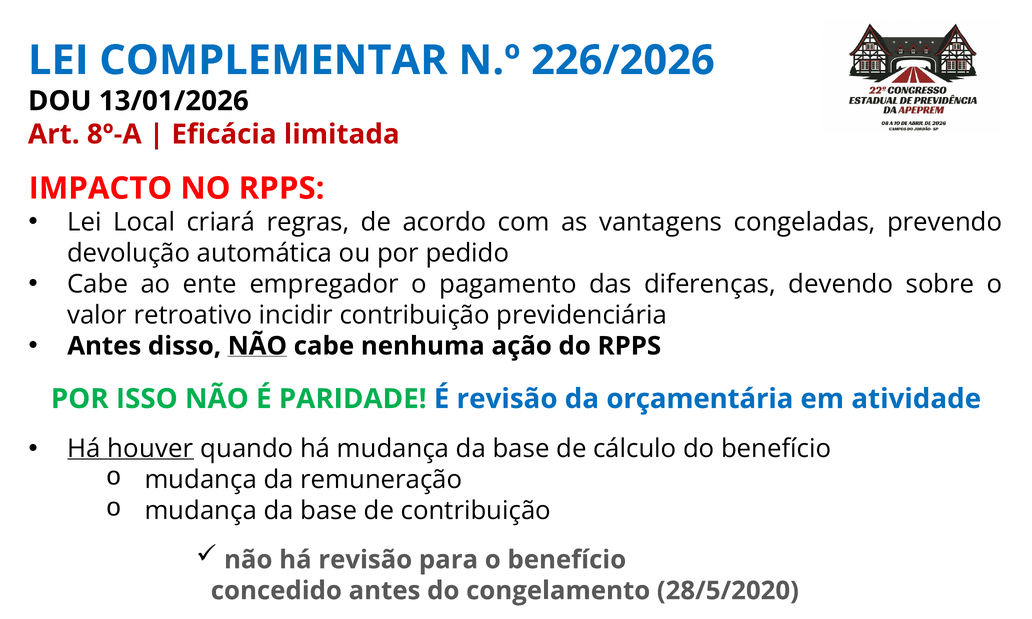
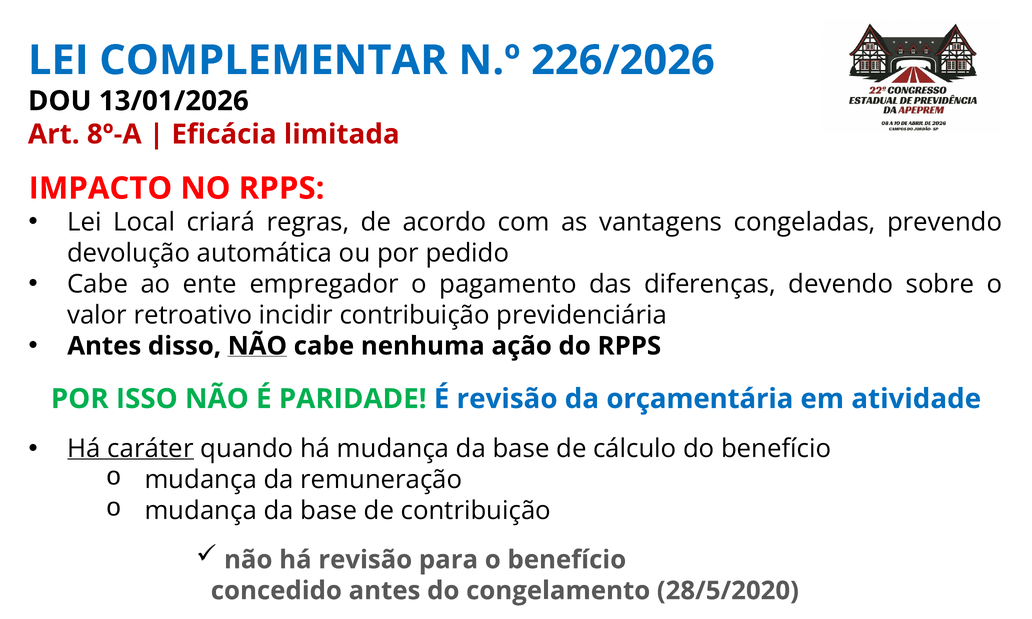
houver: houver -> caráter (150, 449)
